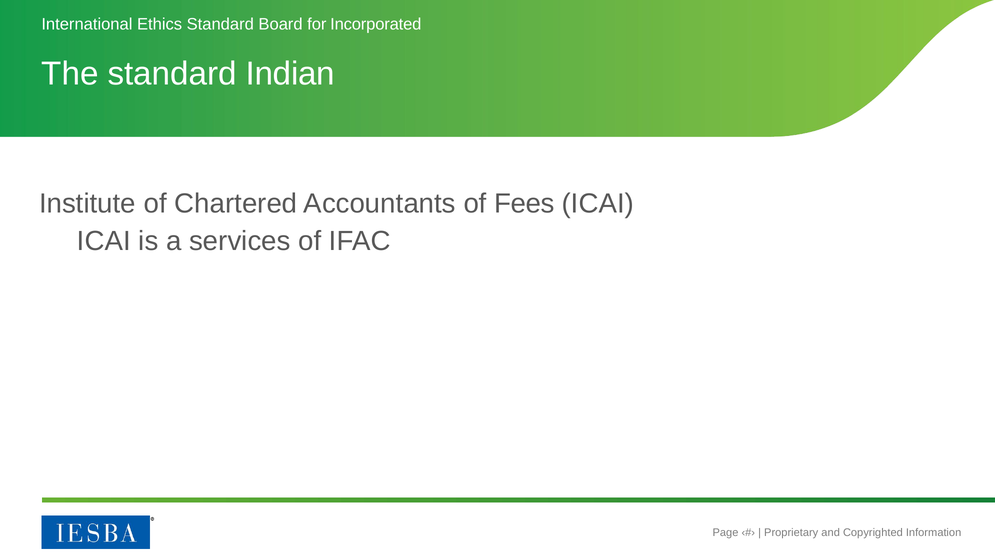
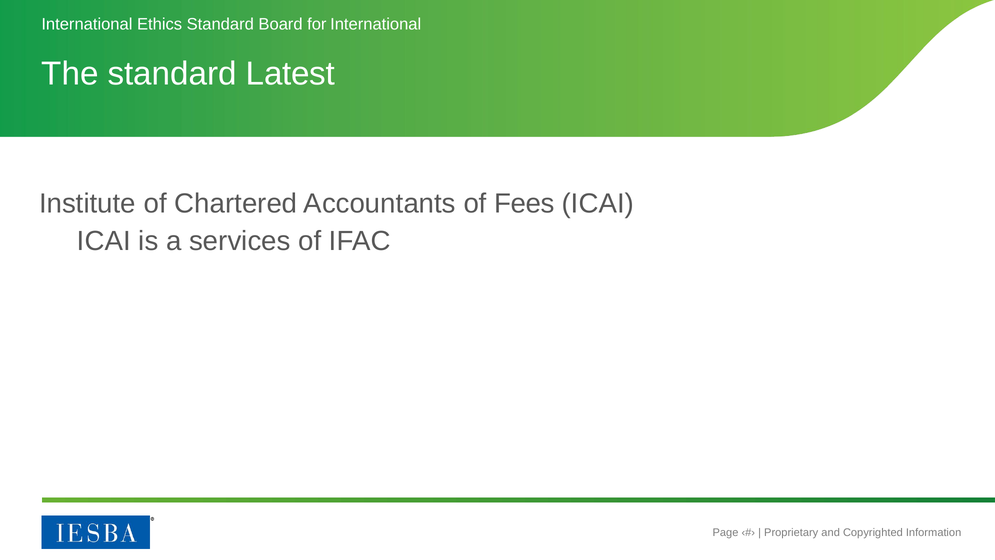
for Incorporated: Incorporated -> International (376, 24)
Indian: Indian -> Latest (290, 74)
